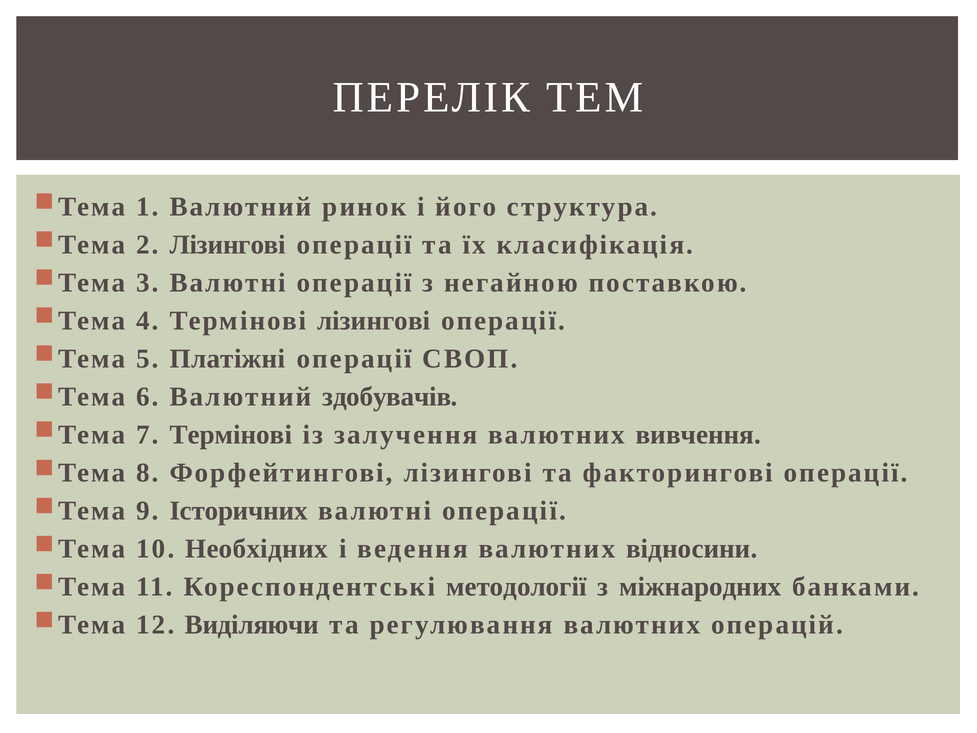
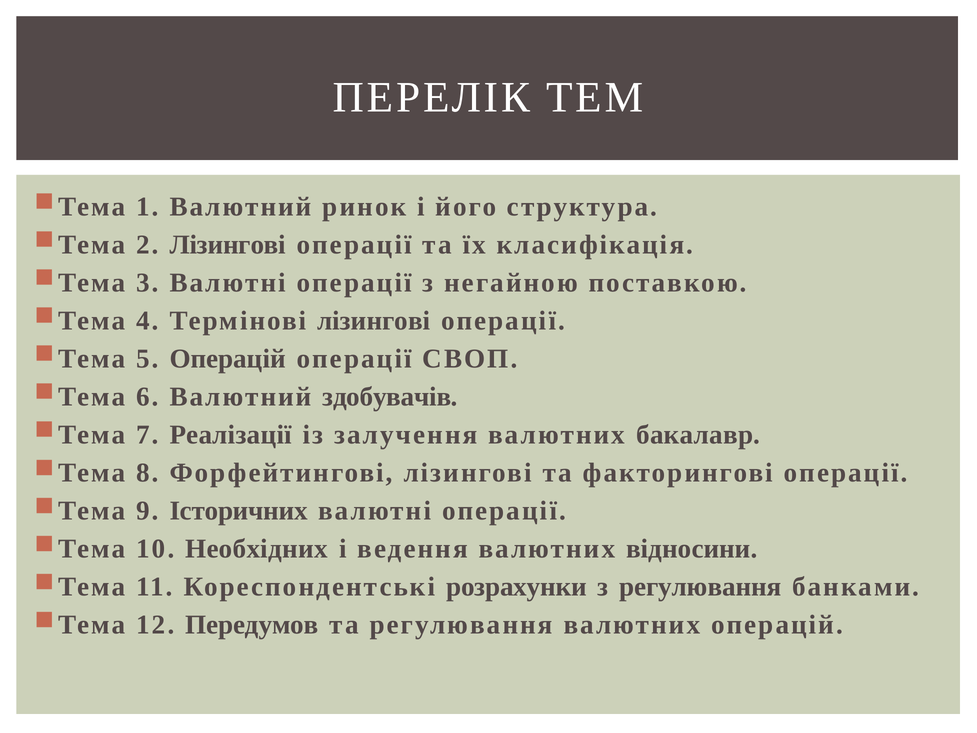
5 Платіжні: Платіжні -> Операцій (228, 359)
7 Термінові: Термінові -> Реалізації (231, 435)
вивчення: вивчення -> бакалавр (698, 435)
методології: методології -> розрахунки (516, 587)
з міжнародних: міжнародних -> регулювання (700, 587)
Виділяючи: Виділяючи -> Передумов (252, 625)
